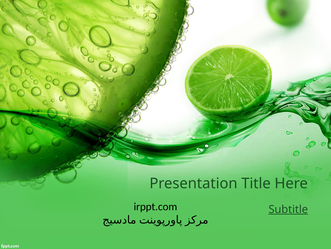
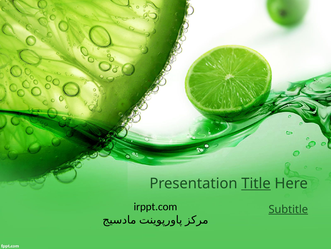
Title underline: none -> present (256, 183)
